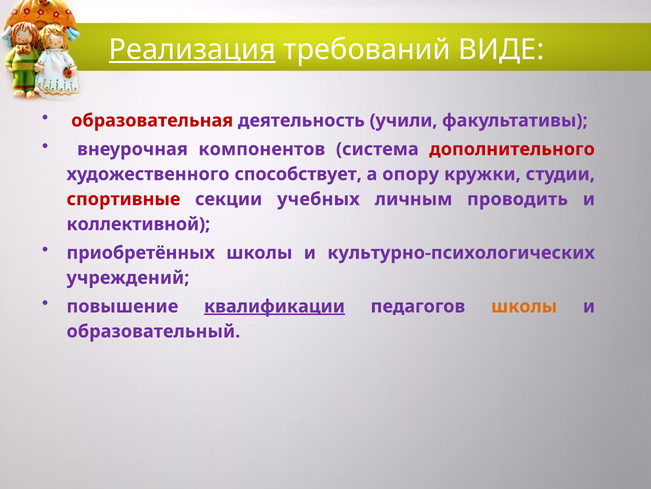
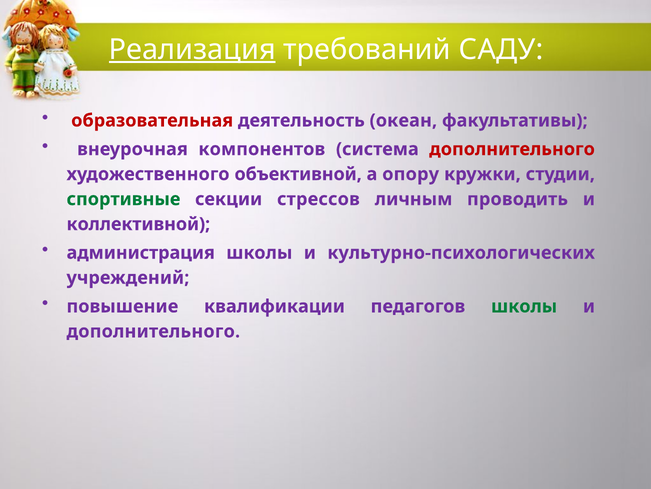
ВИДЕ: ВИДЕ -> САДУ (501, 49)
учили: учили -> океан (403, 120)
способствует: способствует -> объективной (298, 174)
спортивные colour: red -> green (123, 199)
учебных: учебных -> стрессов (318, 199)
приобретённых: приобретённых -> администрация (141, 252)
квалификации underline: present -> none (274, 306)
школы colour: orange -> green (524, 306)
образовательный: образовательный -> дополнительного (153, 331)
